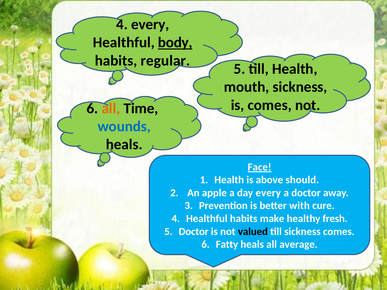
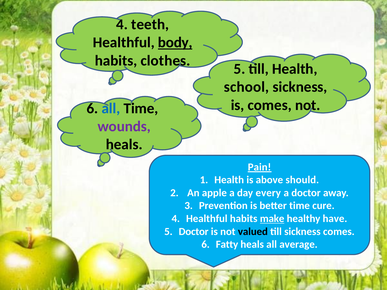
4 every: every -> teeth (150, 24)
regular: regular -> clothes (165, 61)
mouth: mouth -> school (246, 87)
all colour: orange -> blue (111, 108)
wounds colour: blue -> purple (124, 126)
Face: Face -> Pain (259, 167)
better with: with -> time (300, 206)
make underline: none -> present (272, 219)
fresh: fresh -> have (335, 219)
